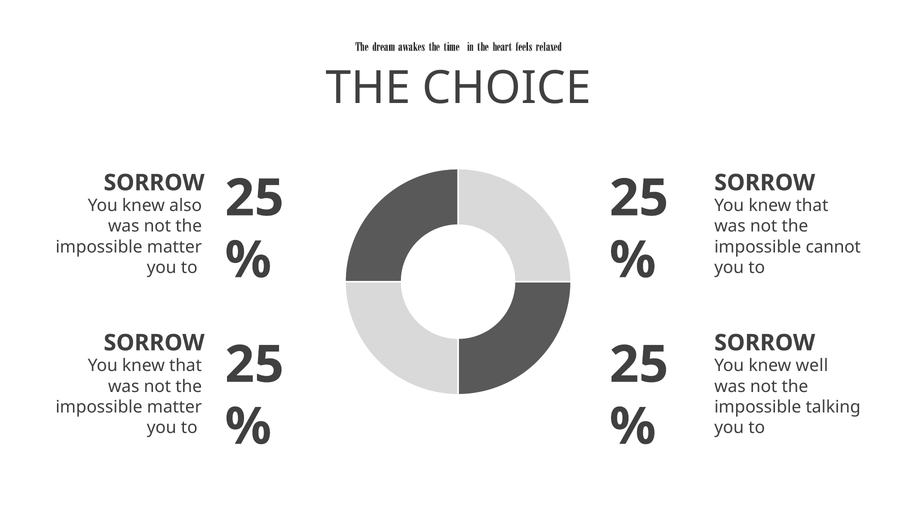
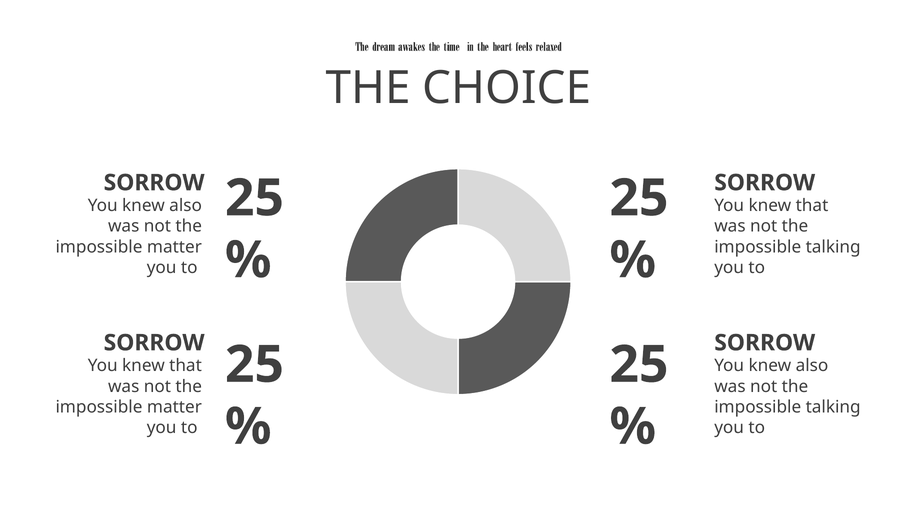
cannot: cannot -> talking (833, 247)
well: well -> also (812, 366)
